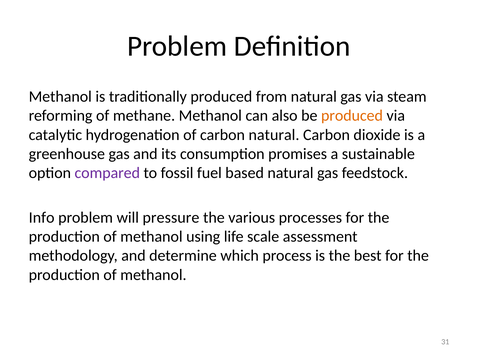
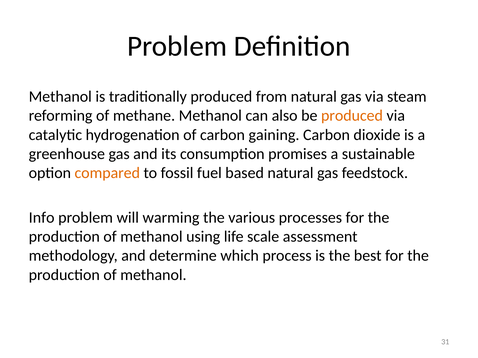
carbon natural: natural -> gaining (274, 135)
compared colour: purple -> orange (107, 173)
pressure: pressure -> warming (171, 218)
